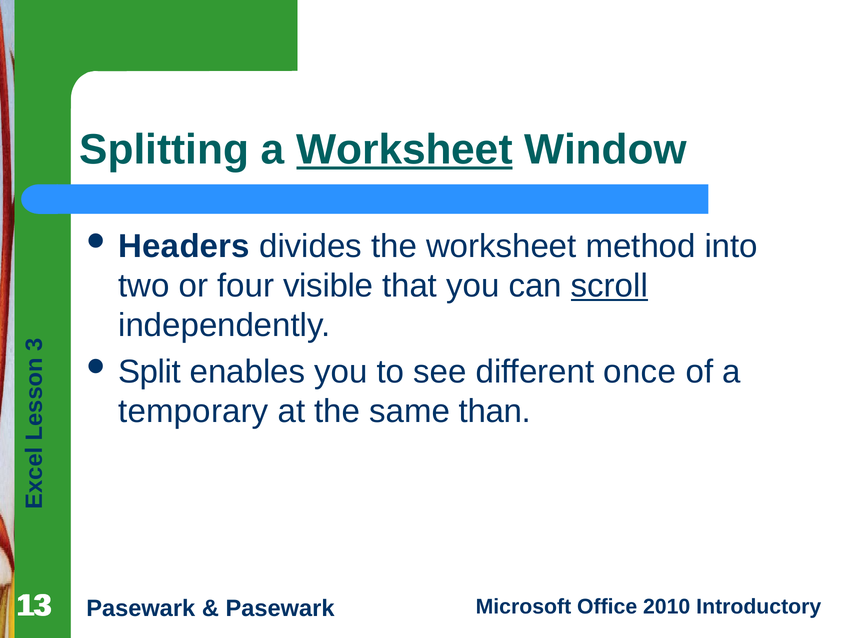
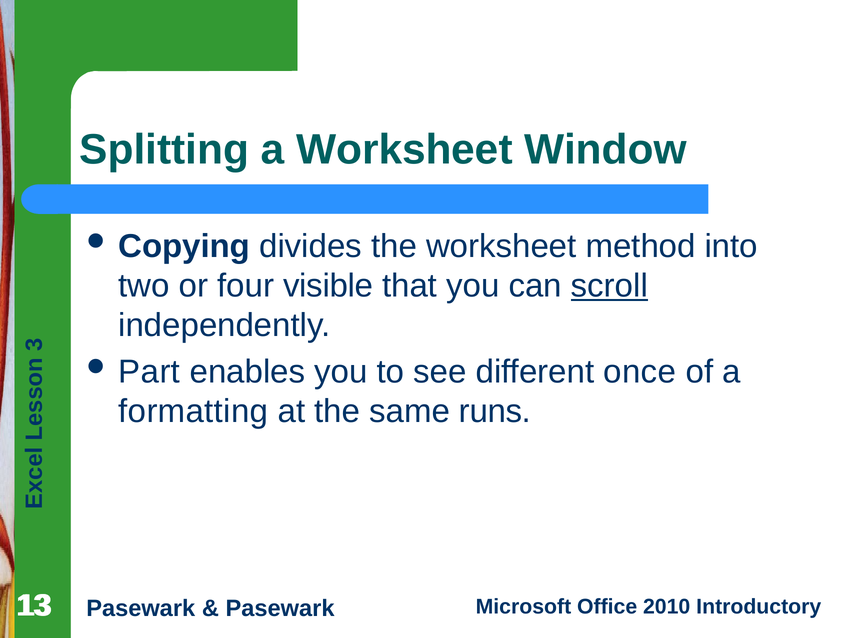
Worksheet underline: present -> none (404, 150)
Headers: Headers -> Copying (184, 246)
Split: Split -> Part (149, 371)
temporary: temporary -> formatting (193, 411)
than: than -> runs (495, 411)
